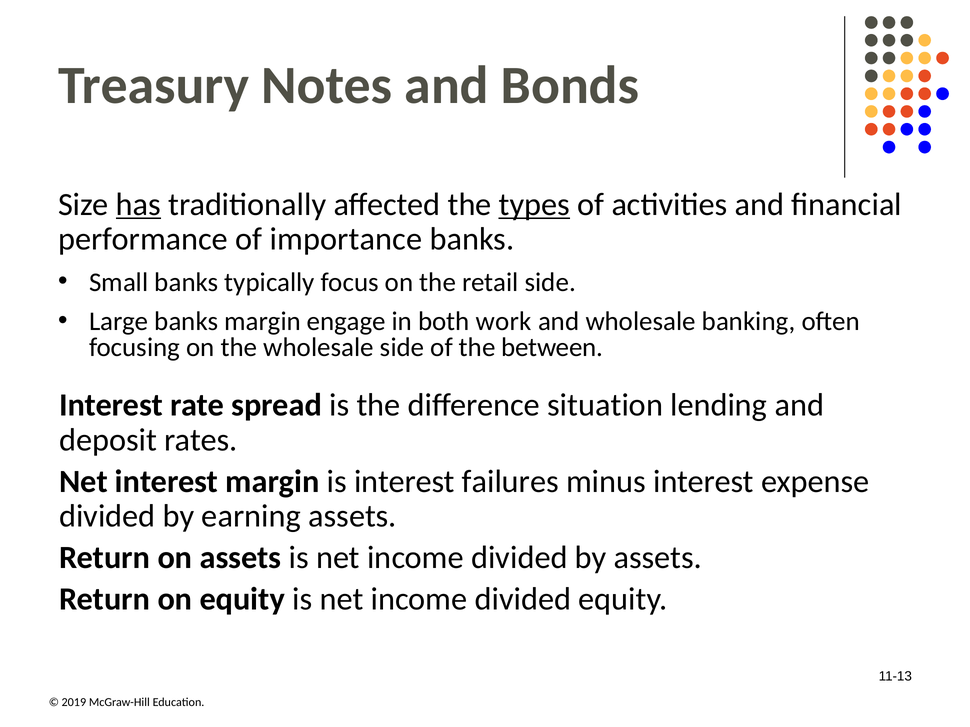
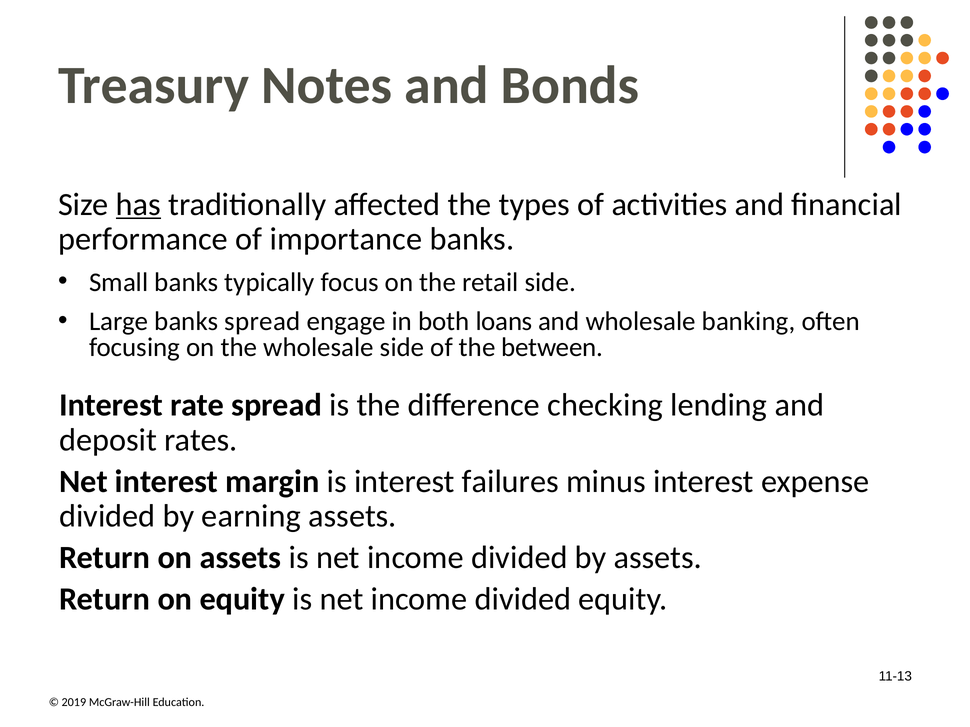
types underline: present -> none (534, 205)
banks margin: margin -> spread (262, 322)
work: work -> loans (504, 322)
situation: situation -> checking (605, 405)
